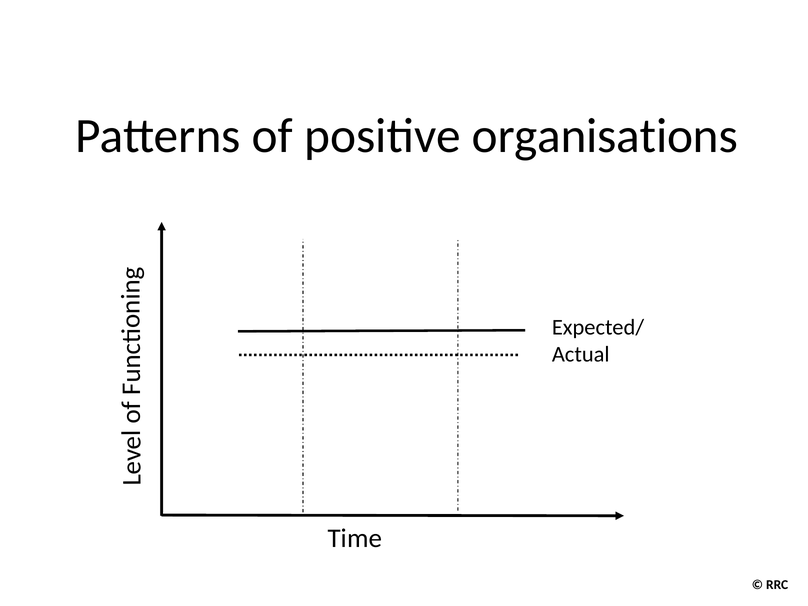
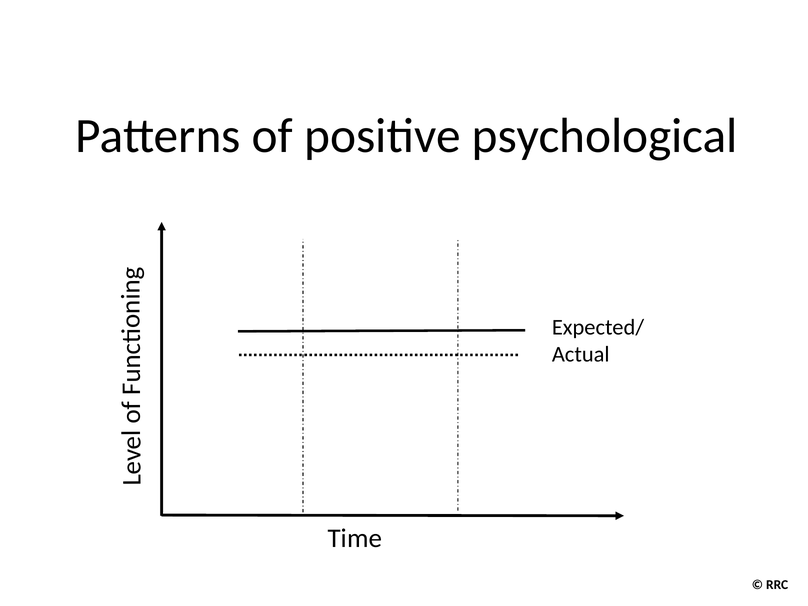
organisations: organisations -> psychological (605, 136)
